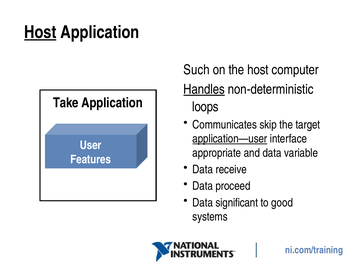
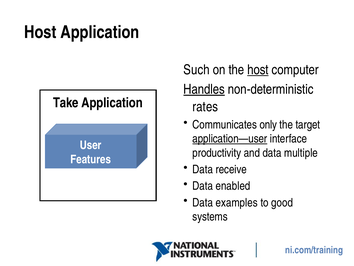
Host underline: present -> none (40, 32)
host underline: none -> present (258, 70)
loops: loops -> rates (205, 107)
skip: skip -> only (268, 124)
appropriate: appropriate -> productivity (217, 153)
variable: variable -> multiple (301, 153)
proceed: proceed -> enabled (233, 186)
significant: significant -> examples (237, 202)
